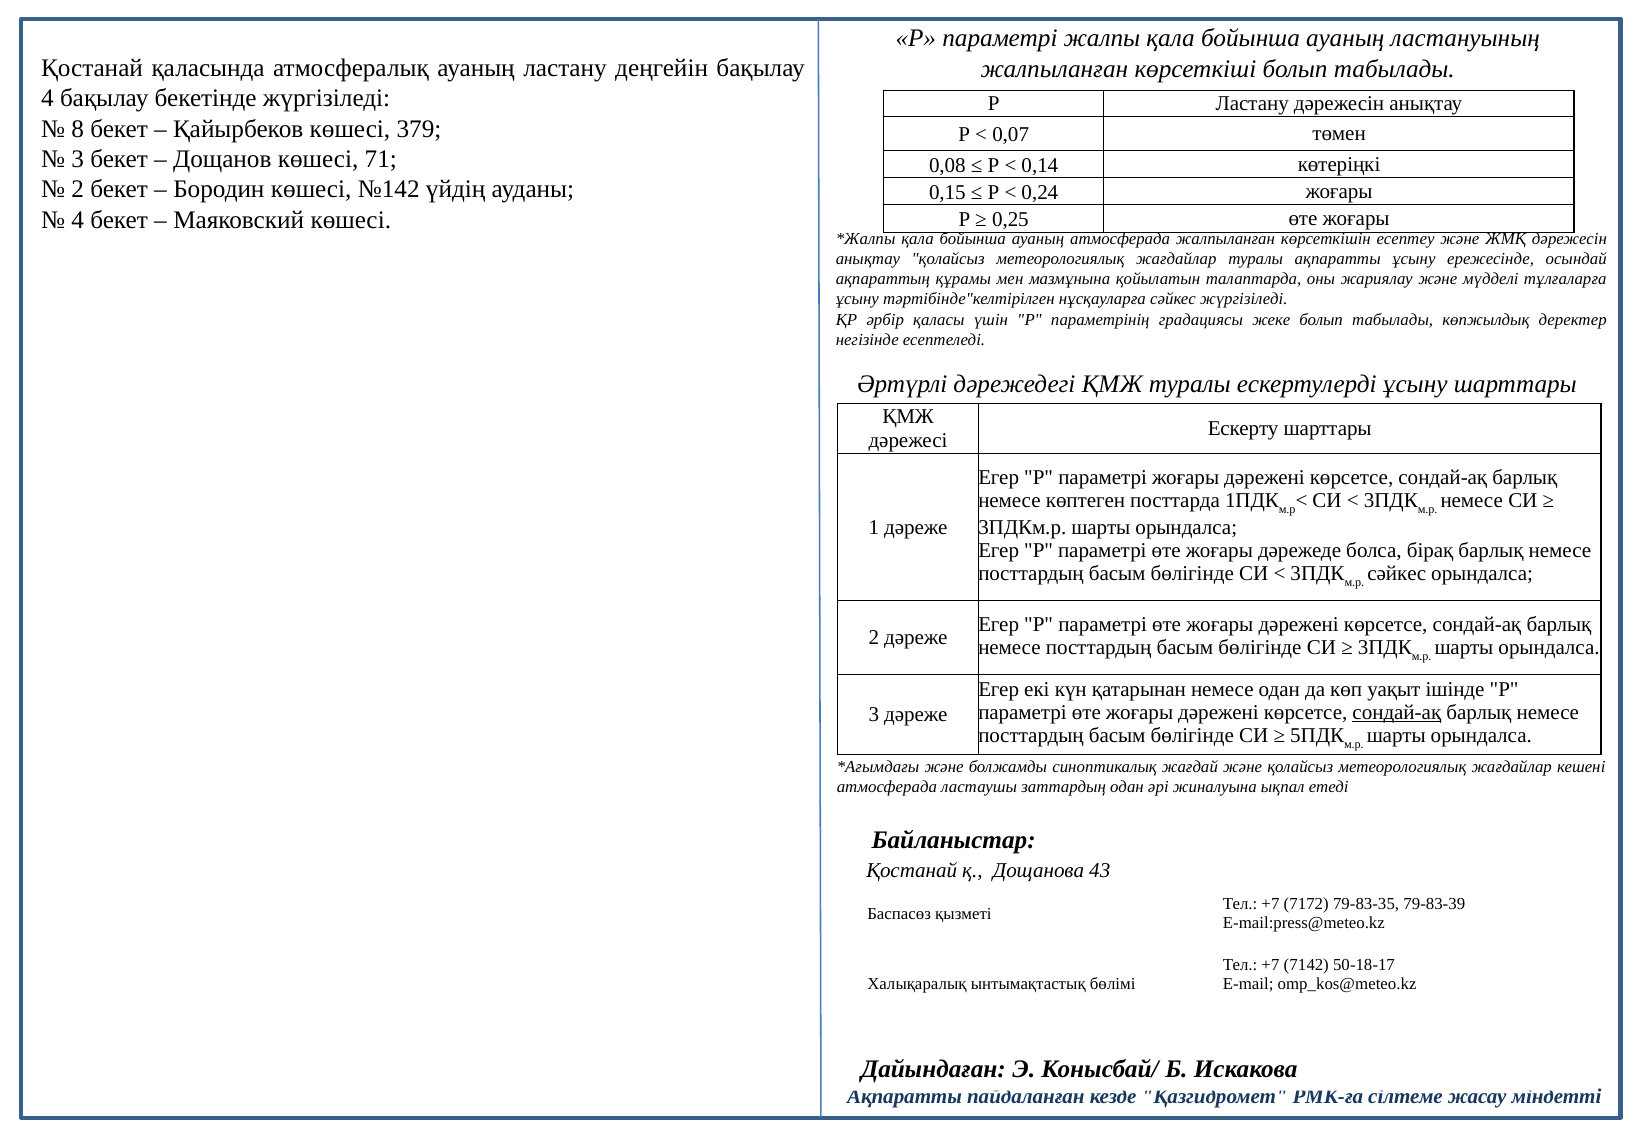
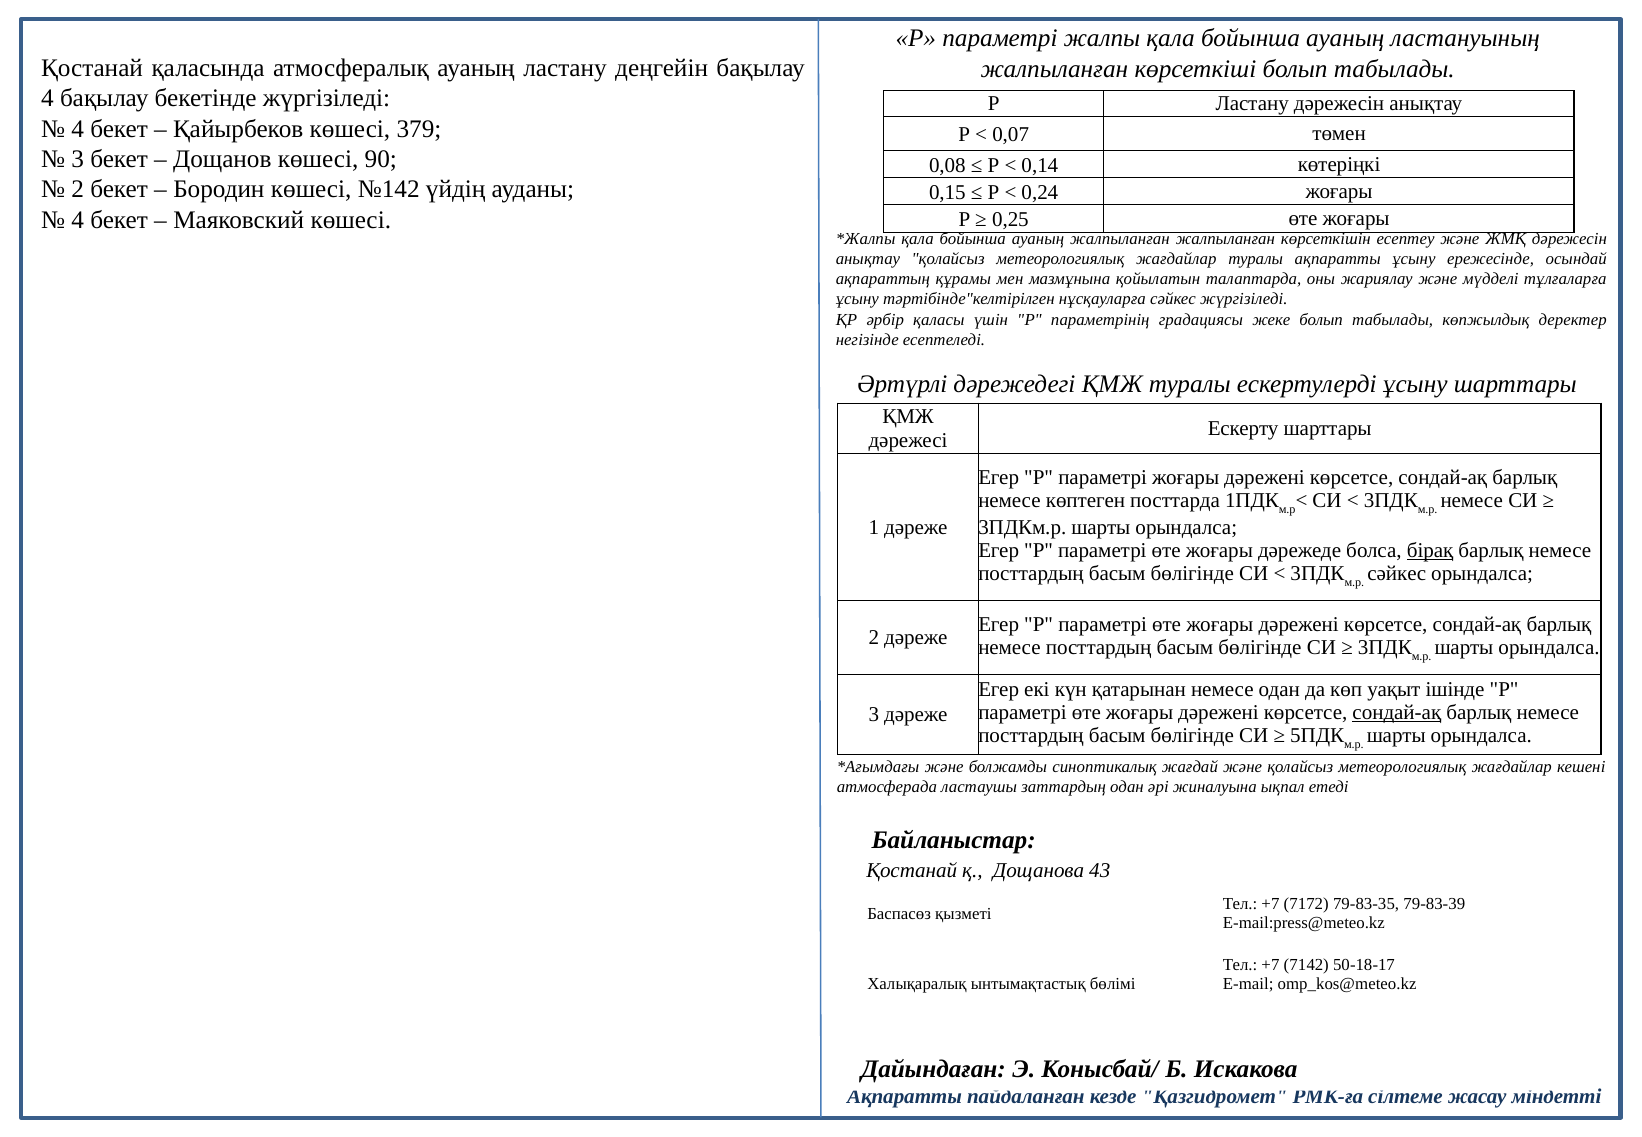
8: 8 -> 4 (78, 129)
71: 71 -> 90 (381, 159)
ауаның атмосферада: атмосферада -> жалпыланған (1120, 239)
бірақ underline: none -> present (1430, 551)
